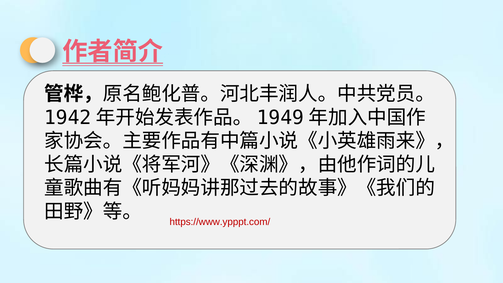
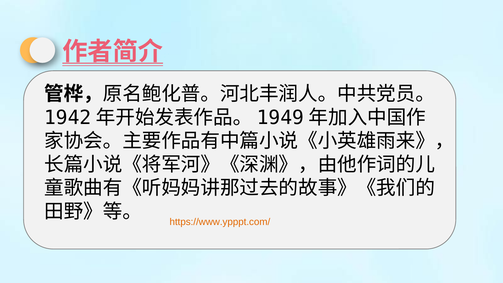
https://www.ypppt.com/ colour: red -> orange (220, 222)
